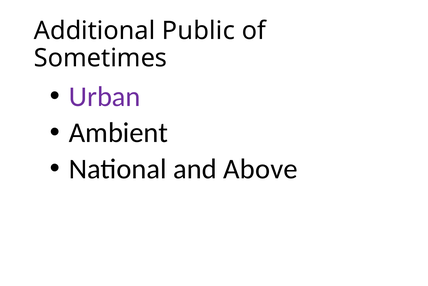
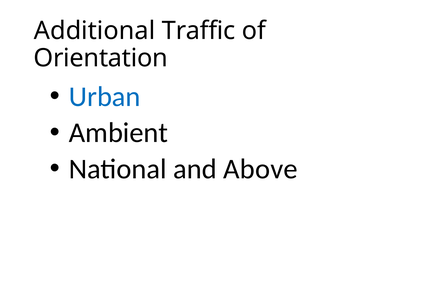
Public: Public -> Traffic (199, 31)
Sometimes: Sometimes -> Orientation (101, 58)
Urban colour: purple -> blue (105, 96)
